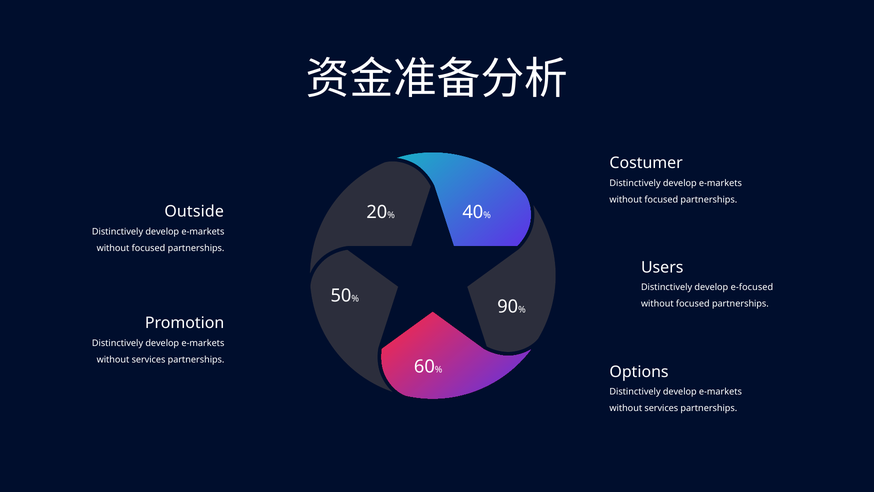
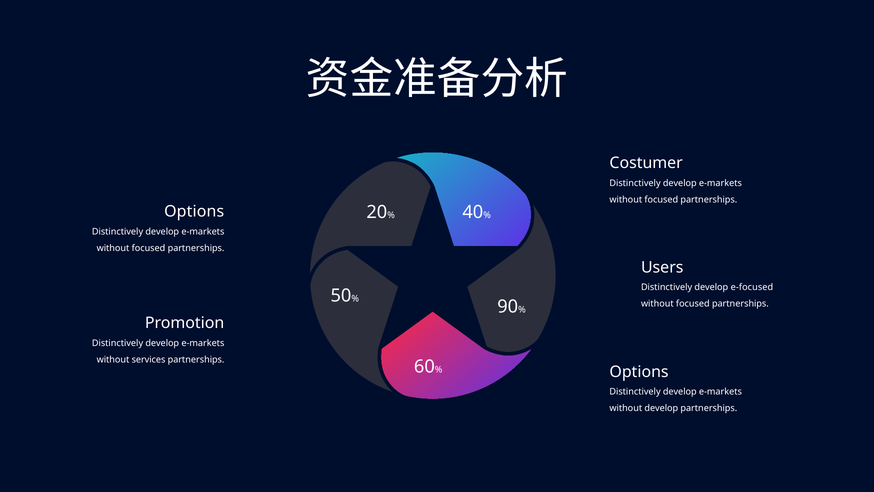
Outside: Outside -> Options (194, 212)
services: services -> develop (661, 408)
